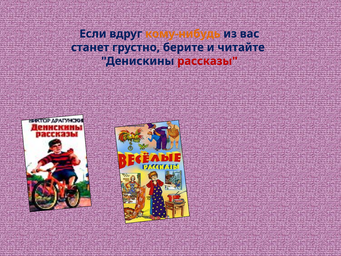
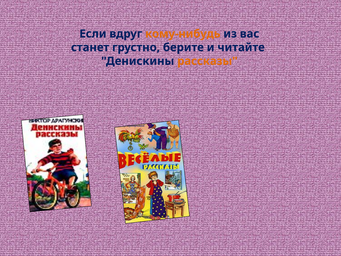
рассказы colour: red -> orange (207, 61)
